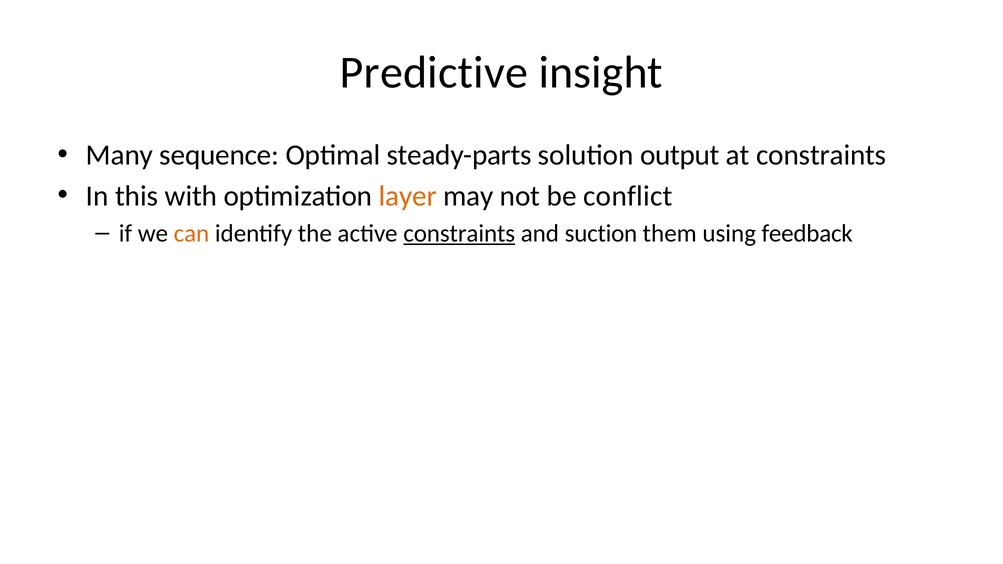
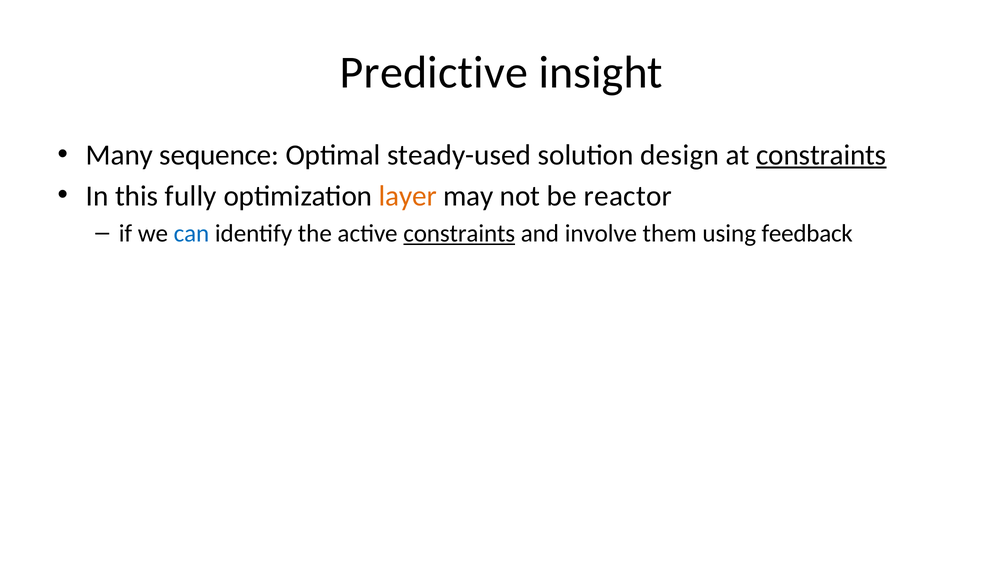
steady-parts: steady-parts -> steady-used (459, 155)
output: output -> design (680, 155)
constraints underline: none -> present (821, 155)
with: with -> fully (191, 196)
conflict: conflict -> reactor (628, 196)
can colour: orange -> blue (191, 233)
suction: suction -> involve (601, 233)
